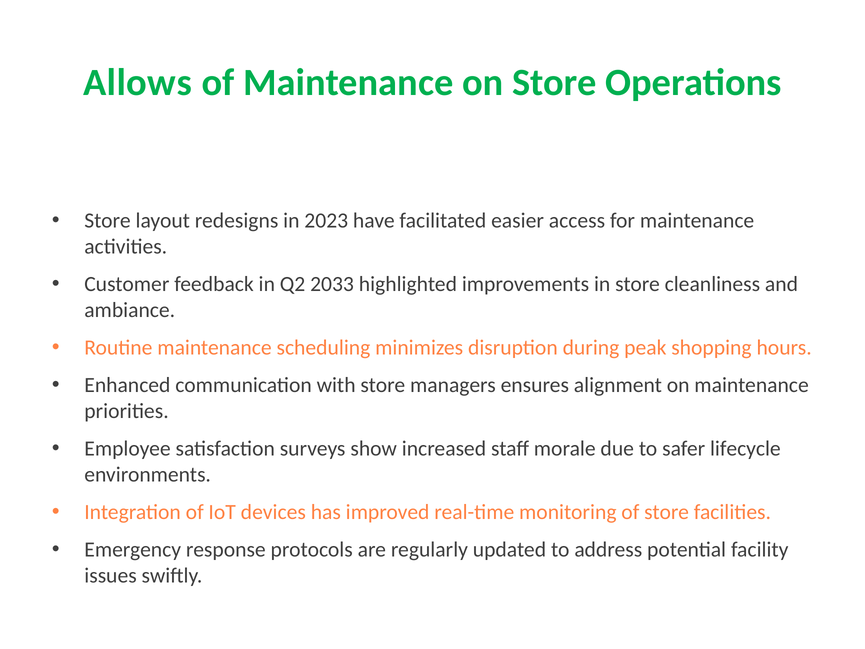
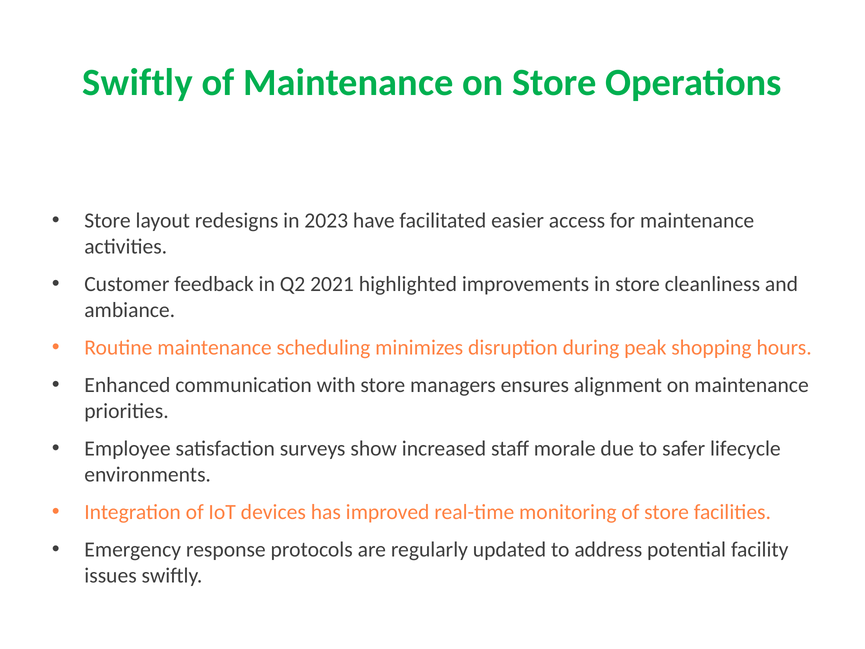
Allows: Allows -> Swiftly (138, 83)
2033: 2033 -> 2021 (332, 284)
